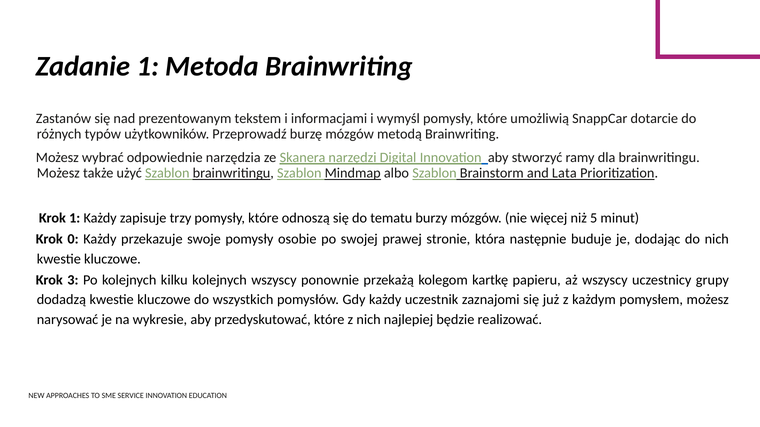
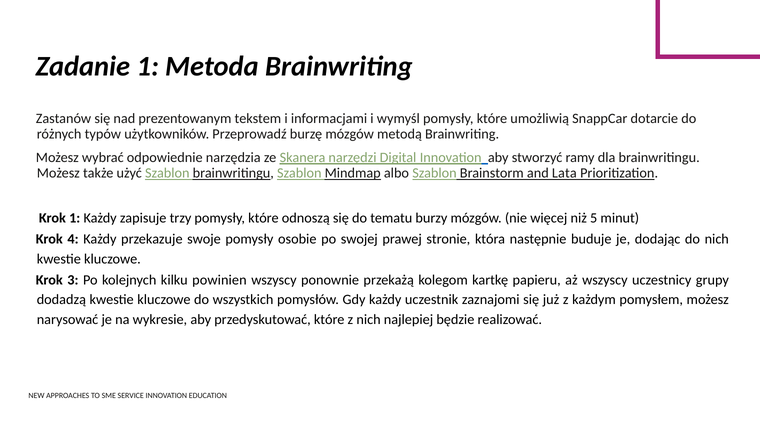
0: 0 -> 4 (73, 239)
kilku kolejnych: kolejnych -> powinien (219, 280)
